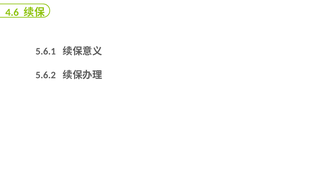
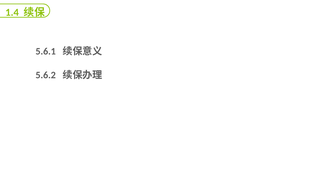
4.6: 4.6 -> 1.4 (12, 12)
